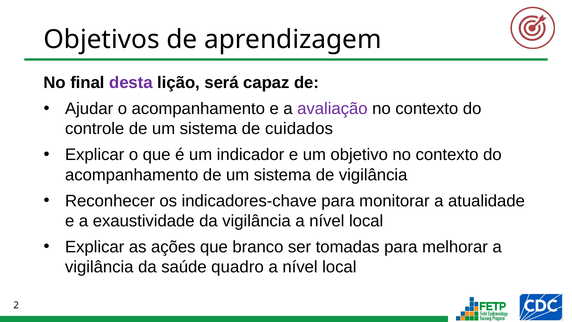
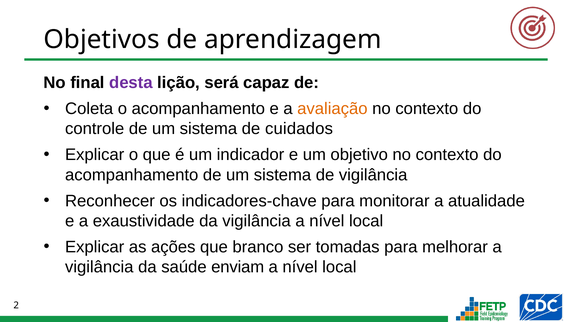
Ajudar: Ajudar -> Coleta (89, 109)
avaliação colour: purple -> orange (332, 109)
quadro: quadro -> enviam (238, 267)
